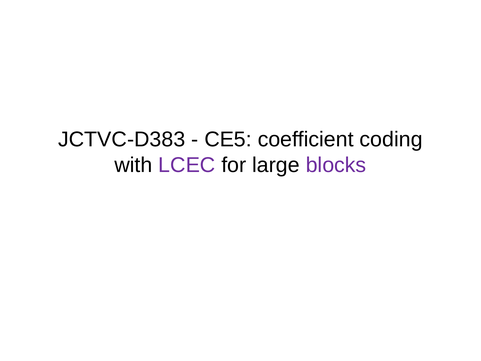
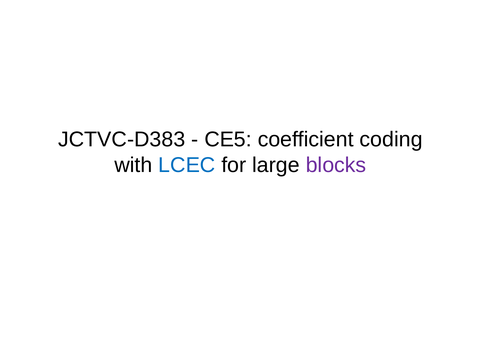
LCEC colour: purple -> blue (187, 165)
